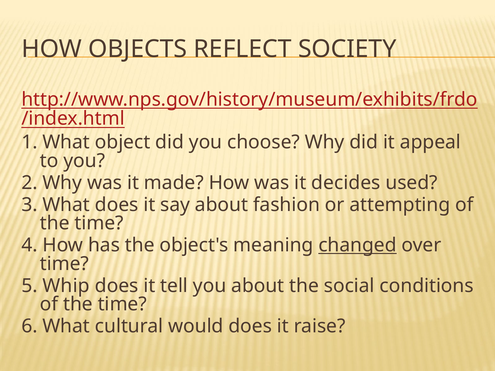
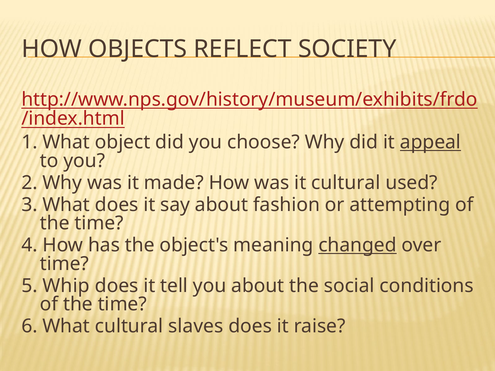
appeal underline: none -> present (430, 142)
it decides: decides -> cultural (346, 183)
would: would -> slaves (196, 326)
